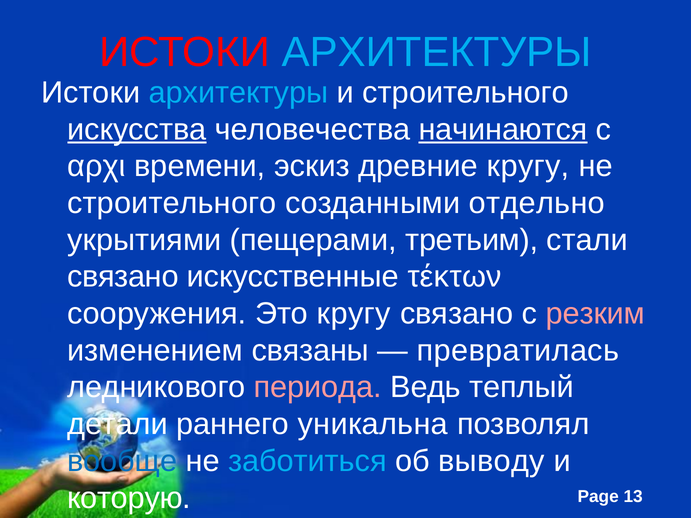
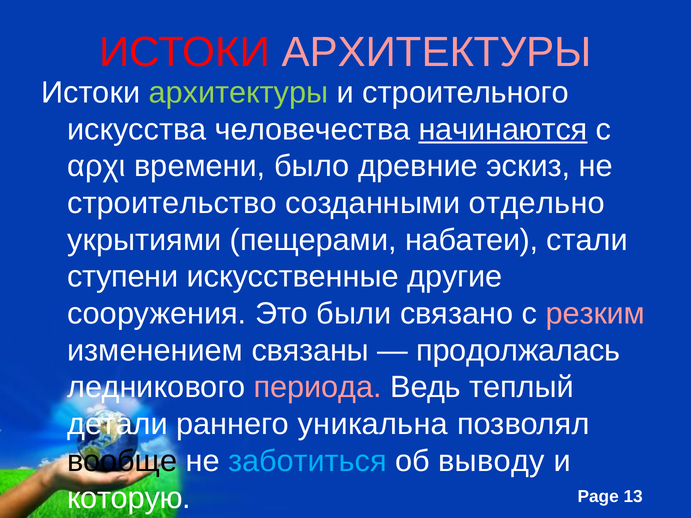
АРХИТЕКТУРЫ colour: light blue -> pink (437, 52)
архитектуры colour: light blue -> light green (238, 93)
искусства underline: present -> none (137, 130)
эскиз: эскиз -> было (312, 166)
древние кругу: кругу -> эскиз (528, 166)
строительного: строительного -> строительство (172, 203)
третьим: третьим -> набатеи (472, 240)
связано: связано -> ступени (123, 277)
τέκτων: τέκτων -> другие (455, 277)
Это кругу: кругу -> были (354, 314)
превратилась: превратилась -> продолжалась (518, 351)
вообще colour: blue -> black (122, 461)
